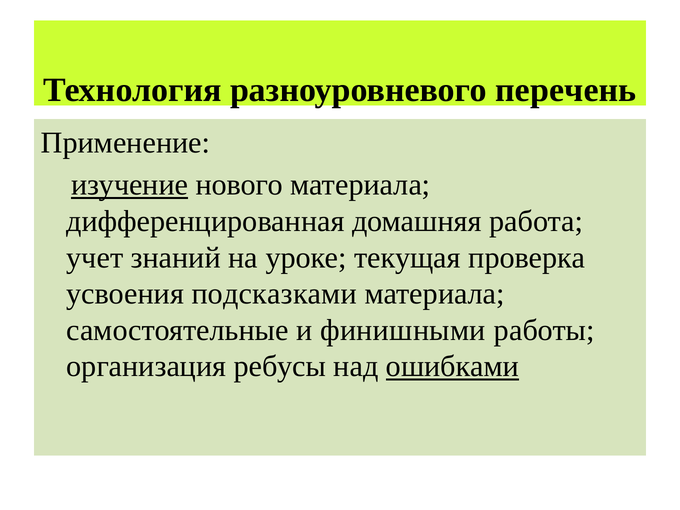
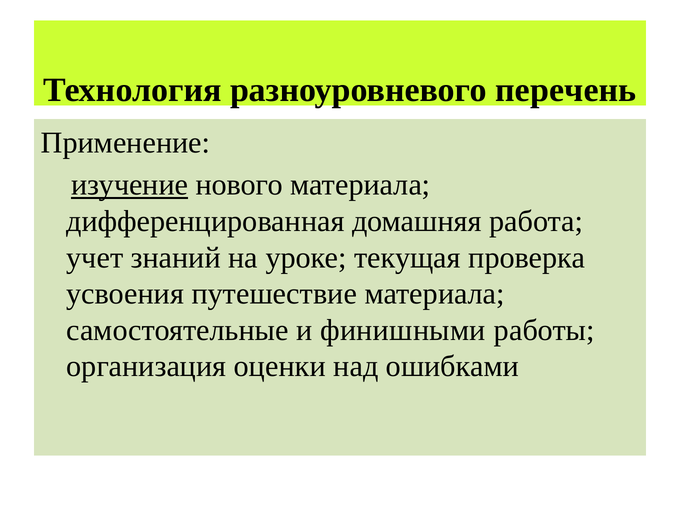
подсказками: подсказками -> путешествие (274, 294)
ребусы: ребусы -> оценки (280, 366)
ошибками underline: present -> none (452, 366)
